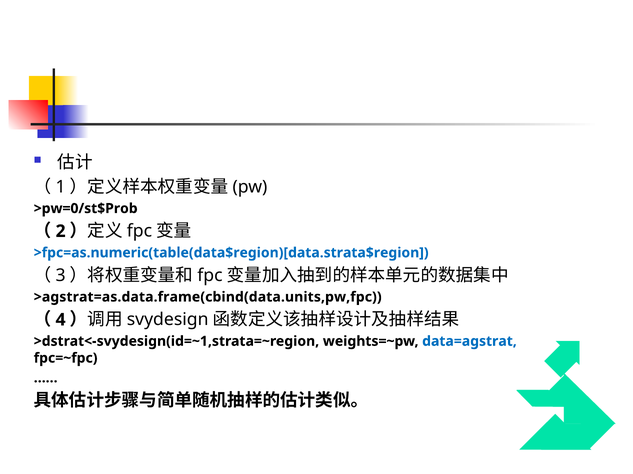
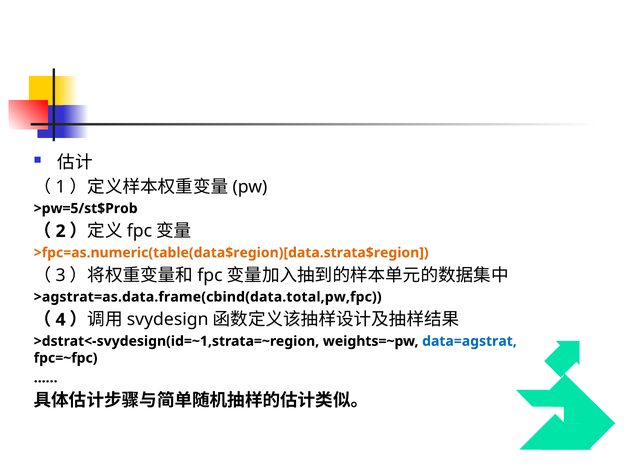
>pw=0/st$Prob: >pw=0/st$Prob -> >pw=5/st$Prob (86, 209)
>fpc=as.numeric(table(data$region)[data.strata$region colour: blue -> orange (231, 253)
>agstrat=as.data.frame(cbind(data.units,pw,fpc: >agstrat=as.data.frame(cbind(data.units,pw,fpc -> >agstrat=as.data.frame(cbind(data.total,pw,fpc (208, 297)
